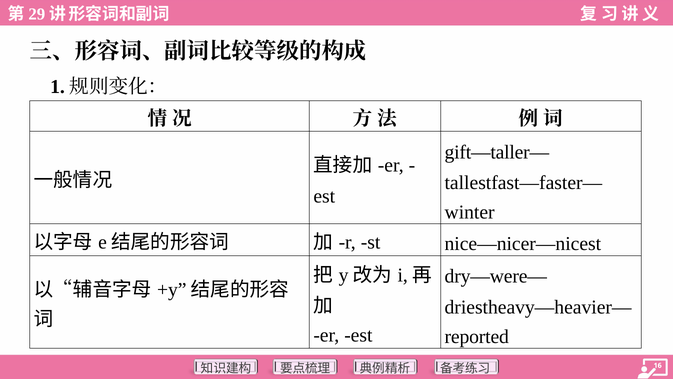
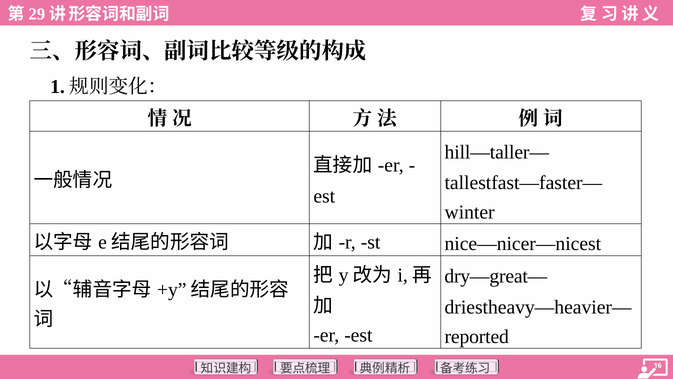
gift—taller—: gift—taller— -> hill—taller— (497, 152)
dry—were—: dry—were— -> dry—great— (496, 276)
